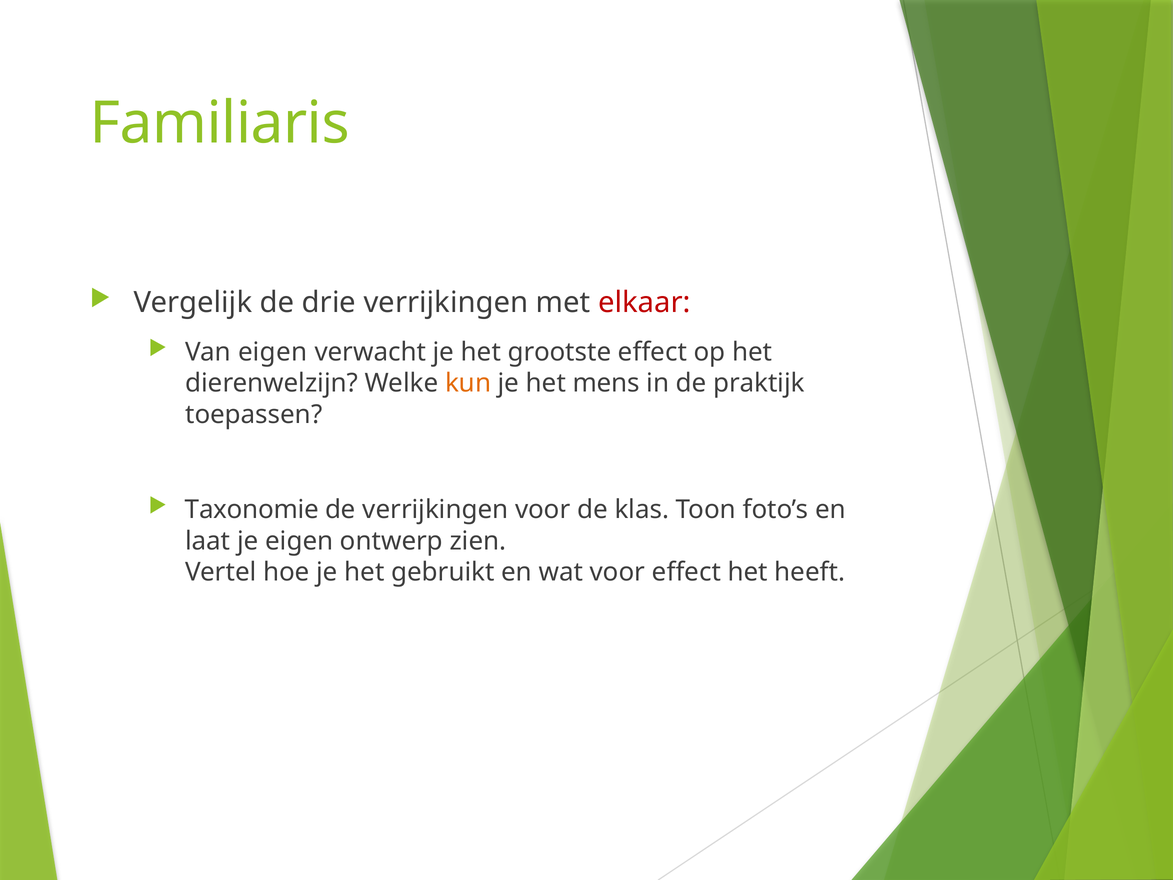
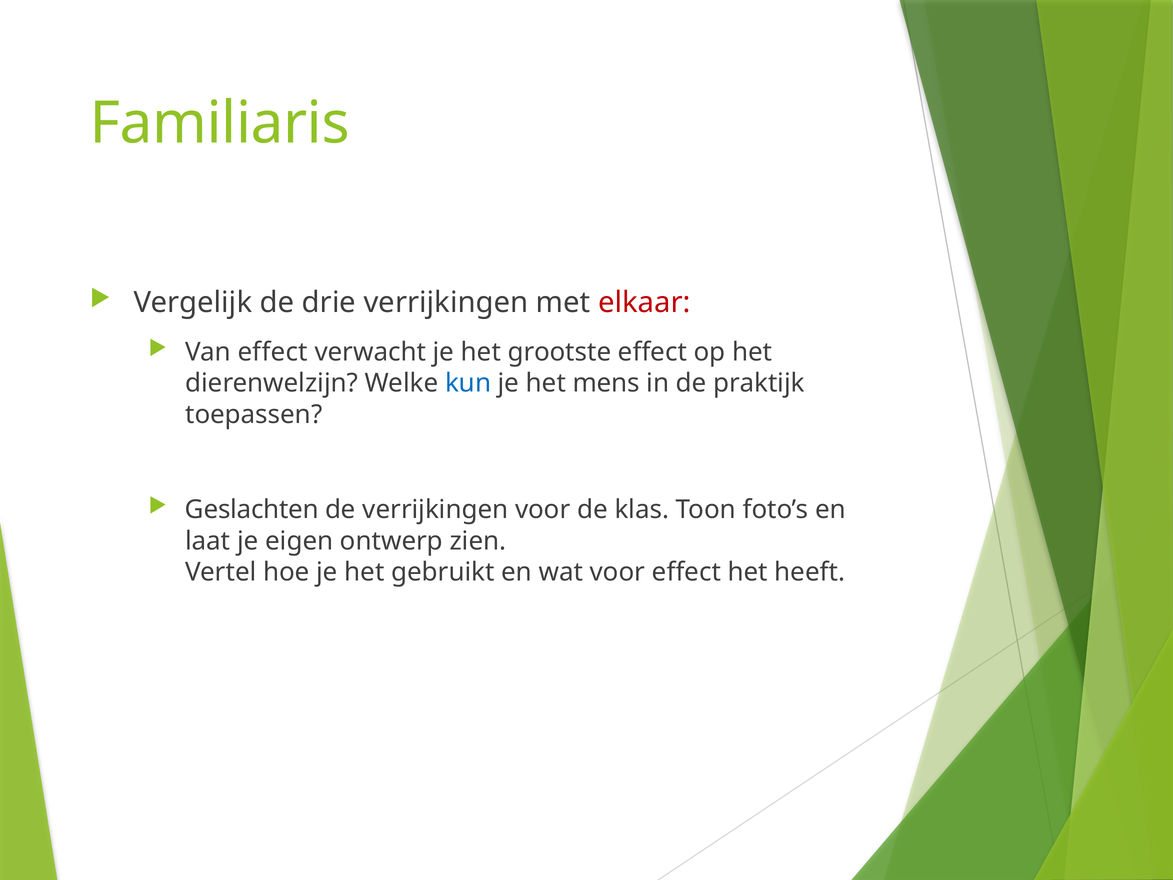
Van eigen: eigen -> effect (273, 352)
kun colour: orange -> blue (468, 383)
Taxonomie: Taxonomie -> Geslachten (252, 510)
